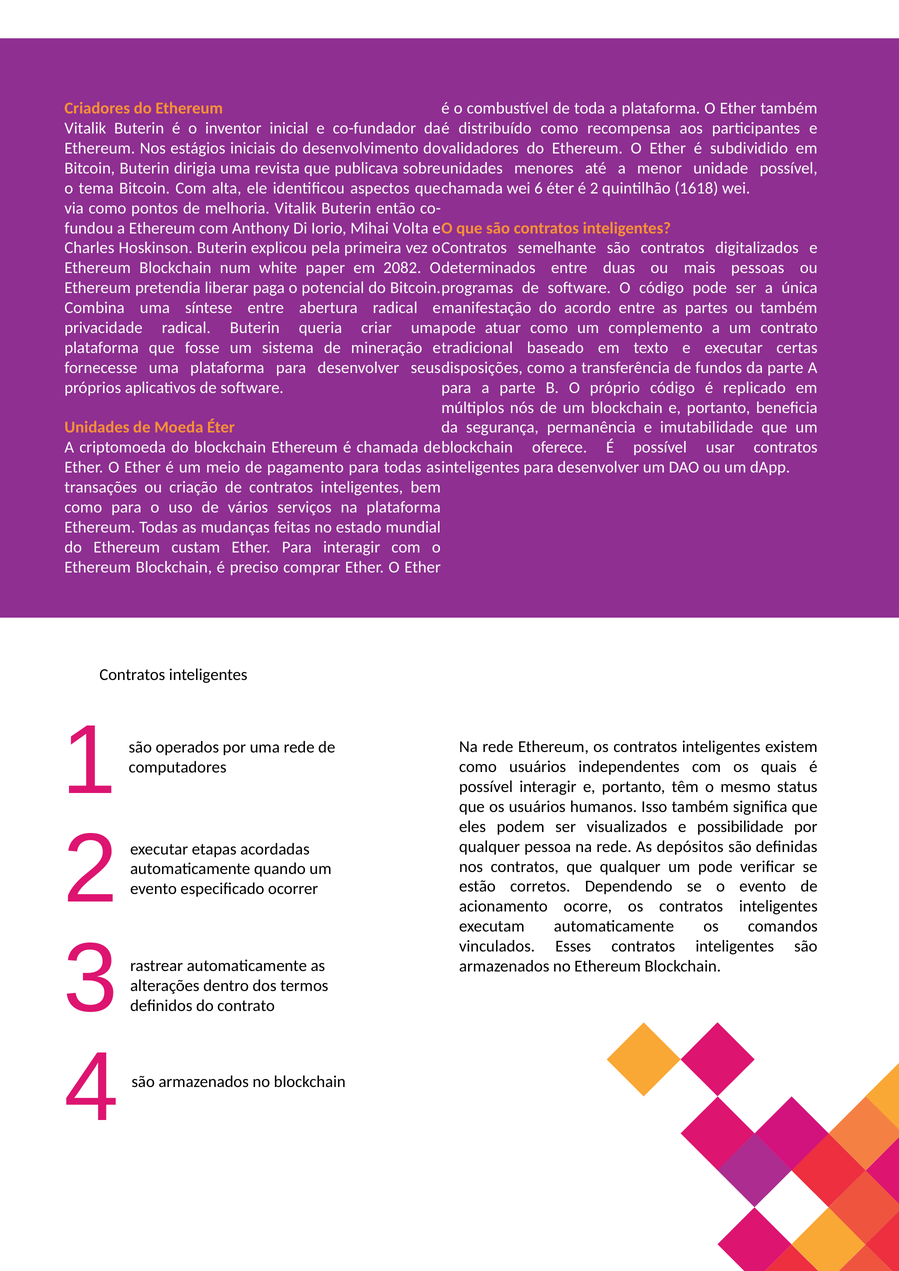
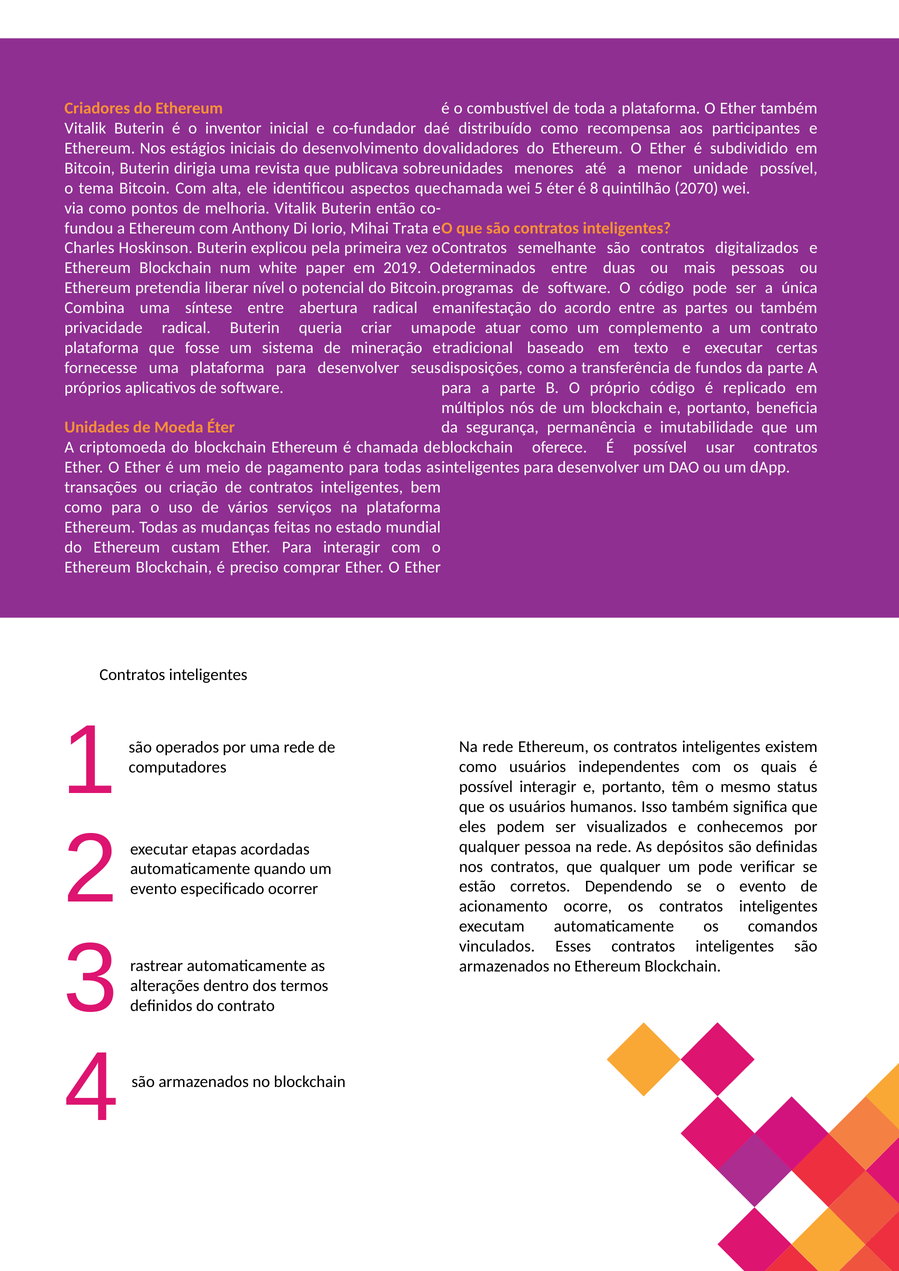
6: 6 -> 5 (538, 188)
é 2: 2 -> 8 (594, 188)
1618: 1618 -> 2070 (696, 188)
Volta: Volta -> Trata (411, 228)
2082: 2082 -> 2019 (402, 268)
paga: paga -> nível (269, 288)
possibilidade: possibilidade -> conhecemos (740, 827)
